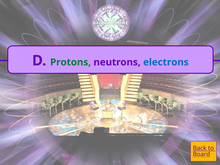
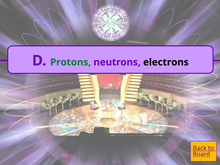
electrons colour: blue -> black (166, 62)
